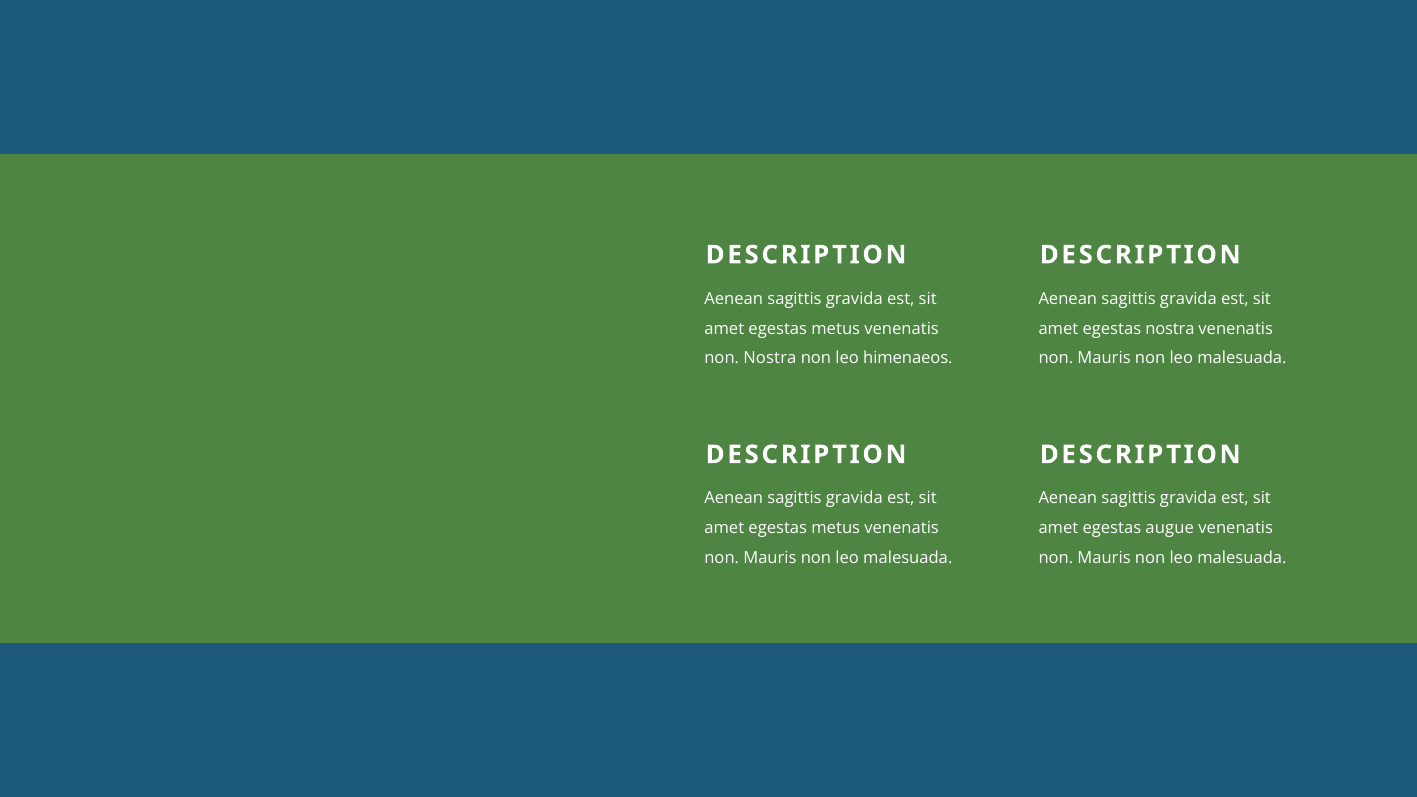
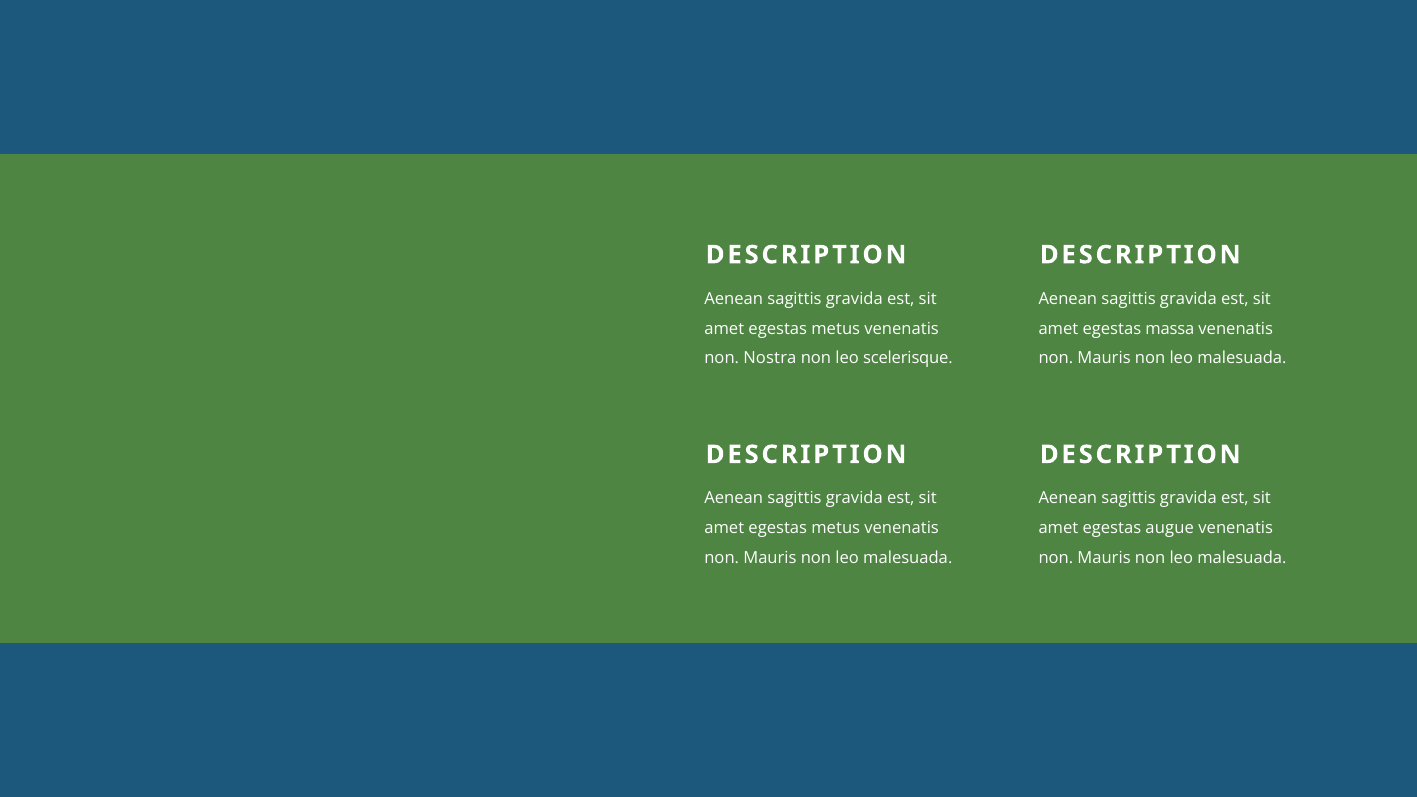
egestas nostra: nostra -> massa (1170, 329)
himenaeos: himenaeos -> scelerisque (908, 359)
